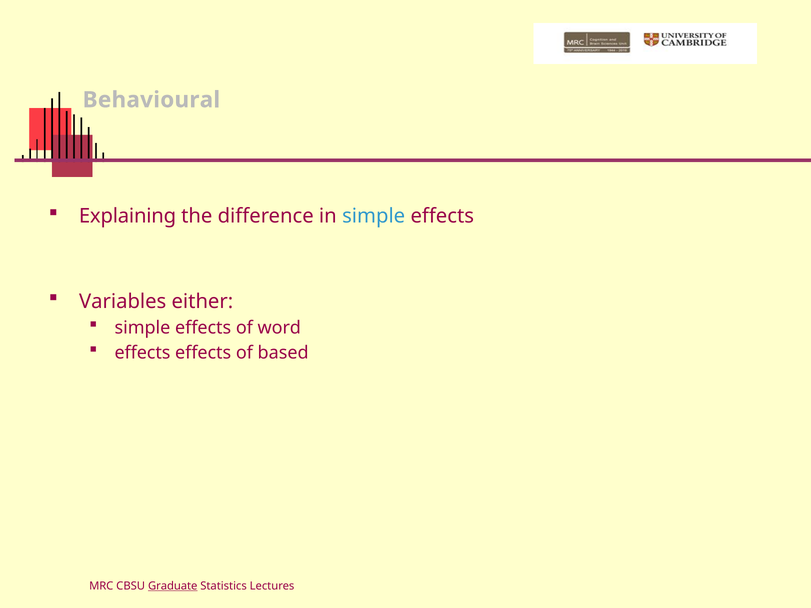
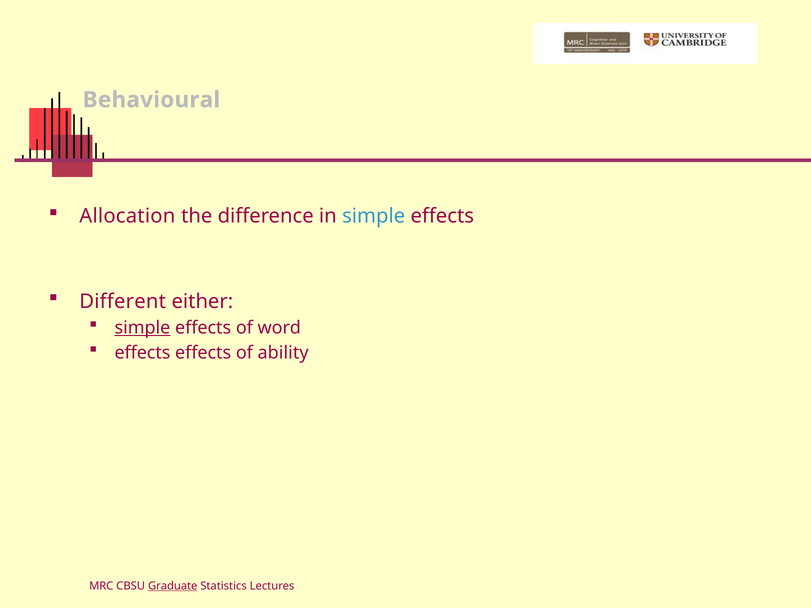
Explaining: Explaining -> Allocation (127, 216)
Variables: Variables -> Different (123, 301)
simple underline: none -> present (142, 328)
based: based -> ability (283, 353)
